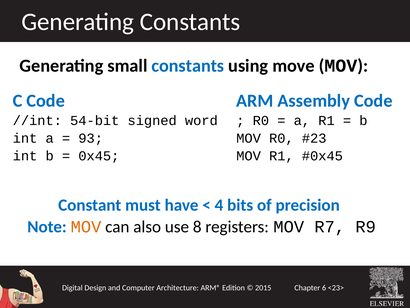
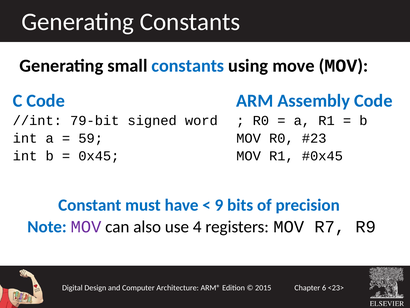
54-bit: 54-bit -> 79-bit (95, 121)
93: 93 -> 59 (91, 138)
4: 4 -> 9 (219, 205)
MOV colour: orange -> purple (86, 227)
8: 8 -> 4 (197, 227)
